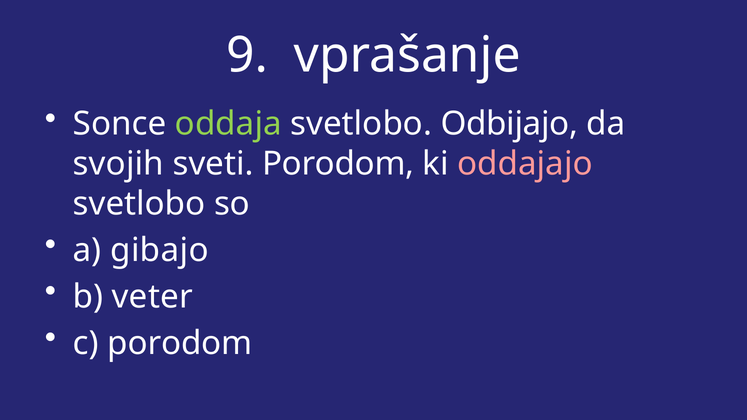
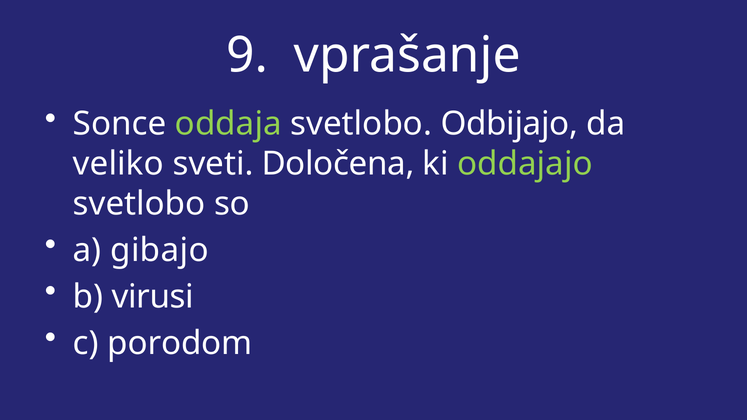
svojih: svojih -> veliko (118, 164)
sveti Porodom: Porodom -> Določena (338, 164)
oddajajo colour: pink -> light green (525, 164)
veter: veter -> virusi (153, 297)
